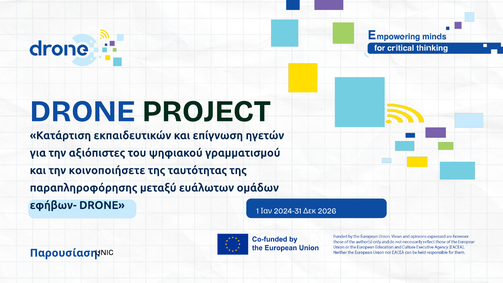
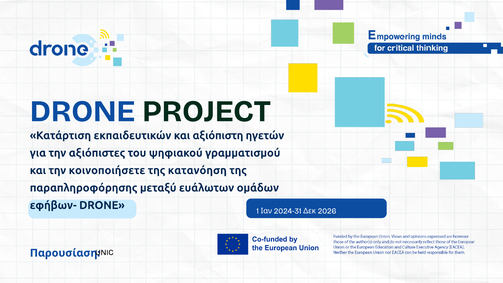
επίγνωση: επίγνωση -> αξιόπιστη (218, 135)
ταυτότητας: ταυτότητας -> κατανόηση (197, 170)
